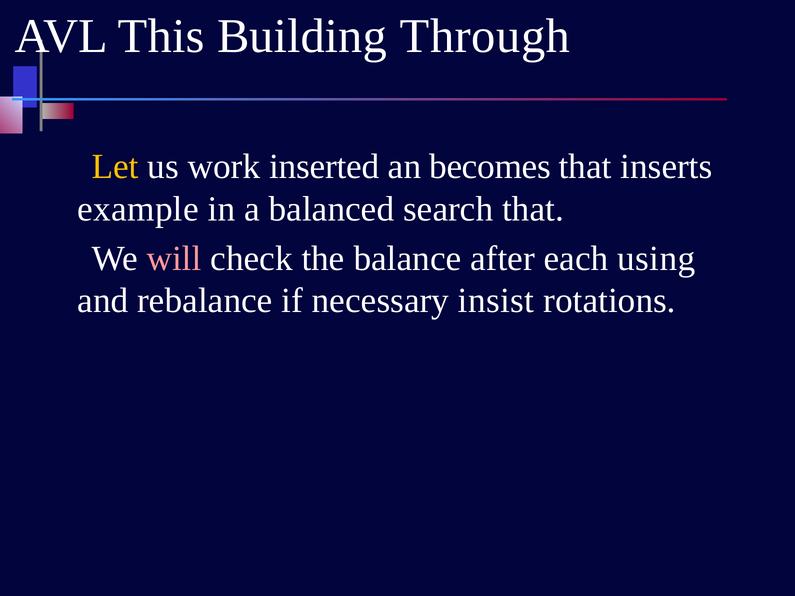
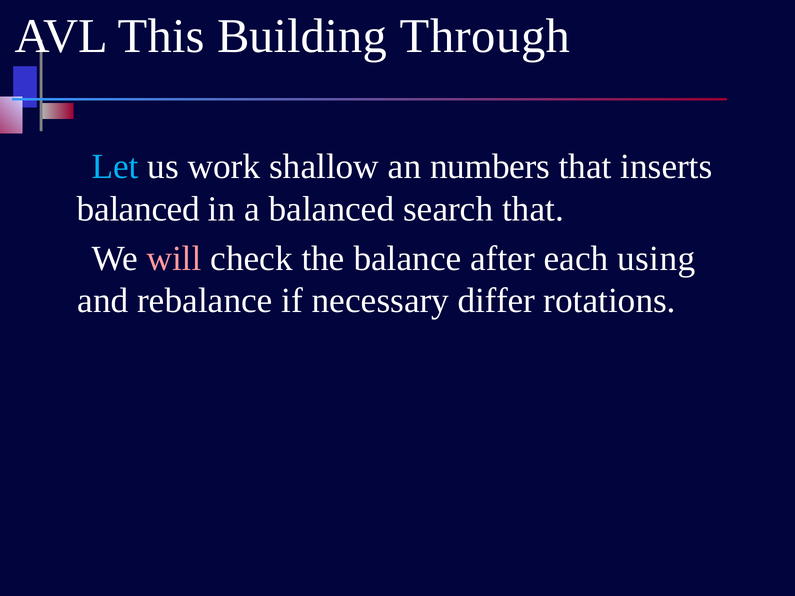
Let colour: yellow -> light blue (115, 167)
inserted: inserted -> shallow (324, 167)
becomes: becomes -> numbers (490, 167)
example: example -> balanced (138, 209)
insist: insist -> differ (496, 301)
